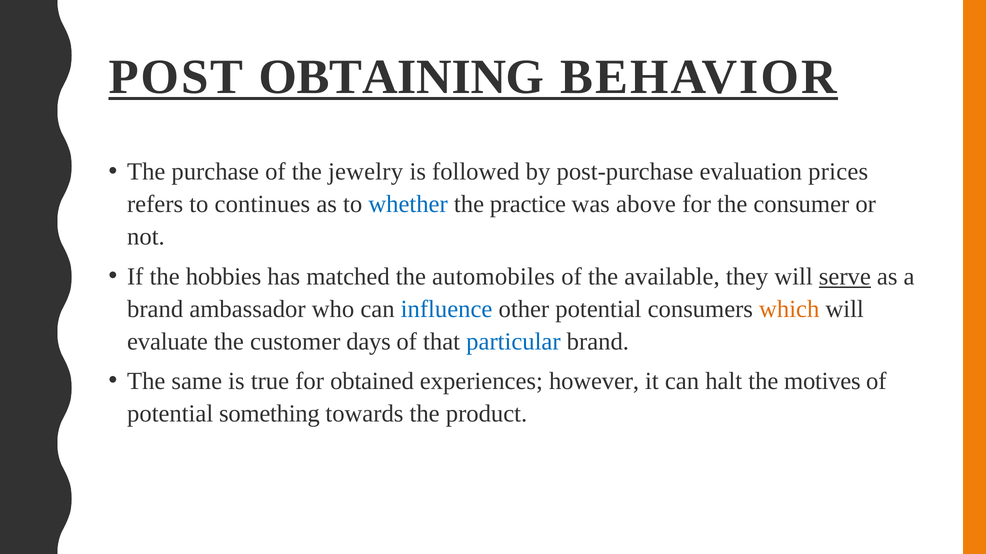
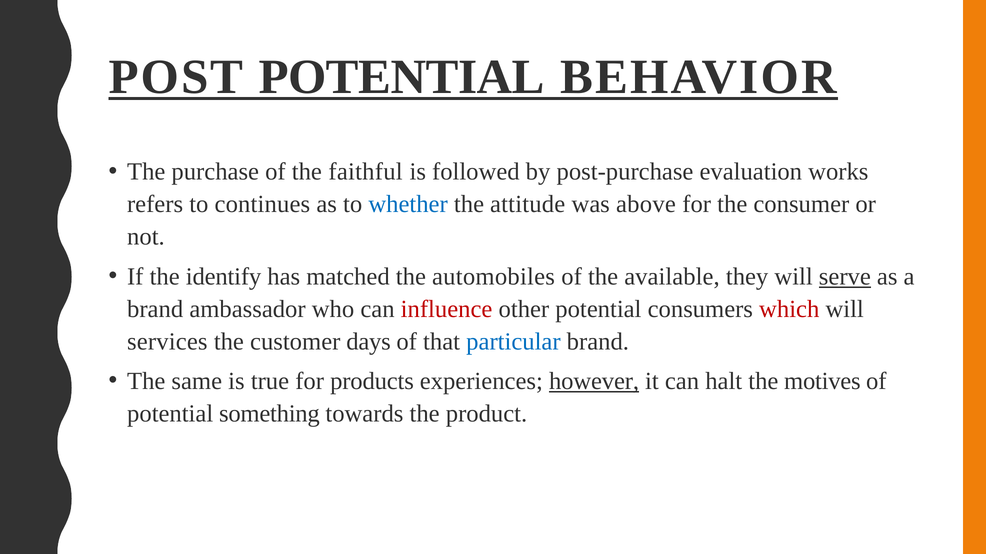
POST OBTAINING: OBTAINING -> POTENTIAL (402, 77)
jewelry: jewelry -> faithful (366, 172)
prices: prices -> works (838, 172)
practice: practice -> attitude (528, 205)
hobbies: hobbies -> identify (224, 277)
influence colour: blue -> red (447, 309)
which colour: orange -> red (789, 309)
evaluate: evaluate -> services (167, 342)
obtained: obtained -> products (372, 382)
however underline: none -> present (594, 382)
